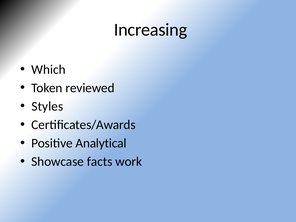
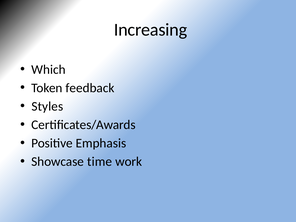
reviewed: reviewed -> feedback (90, 88)
Analytical: Analytical -> Emphasis (101, 143)
facts: facts -> time (100, 162)
